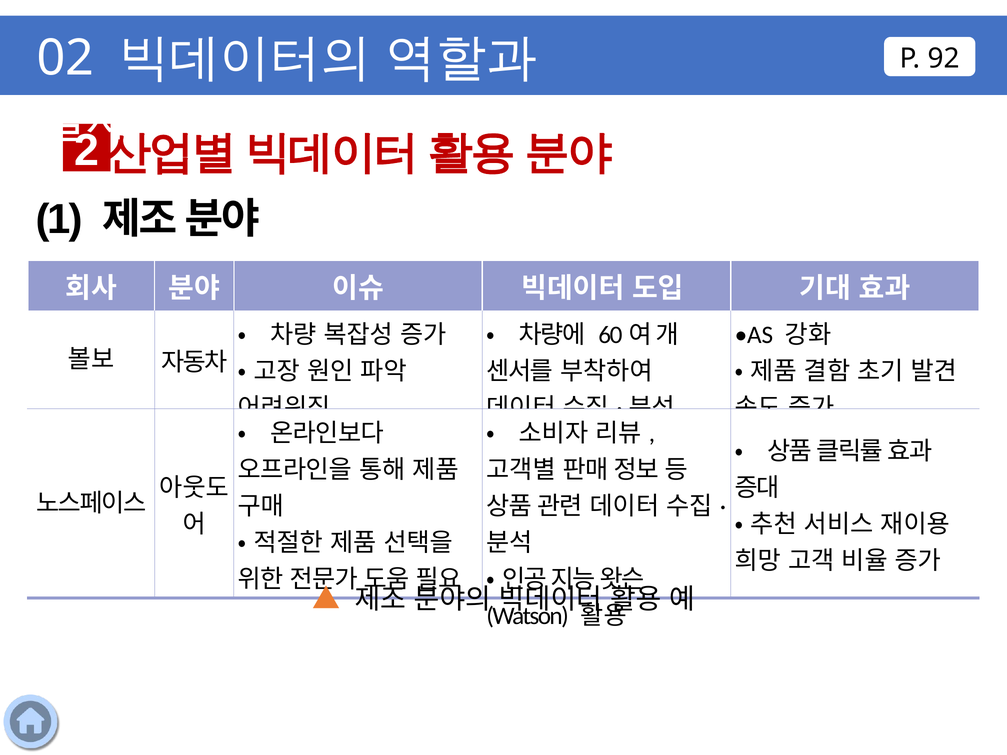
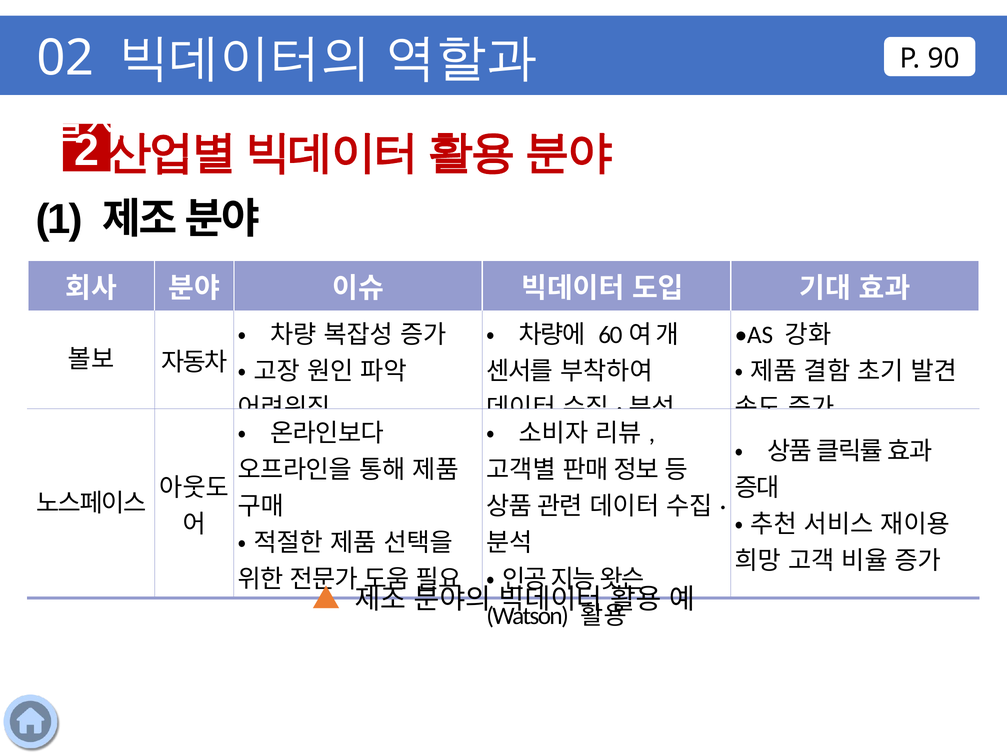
92: 92 -> 90 (944, 59)
